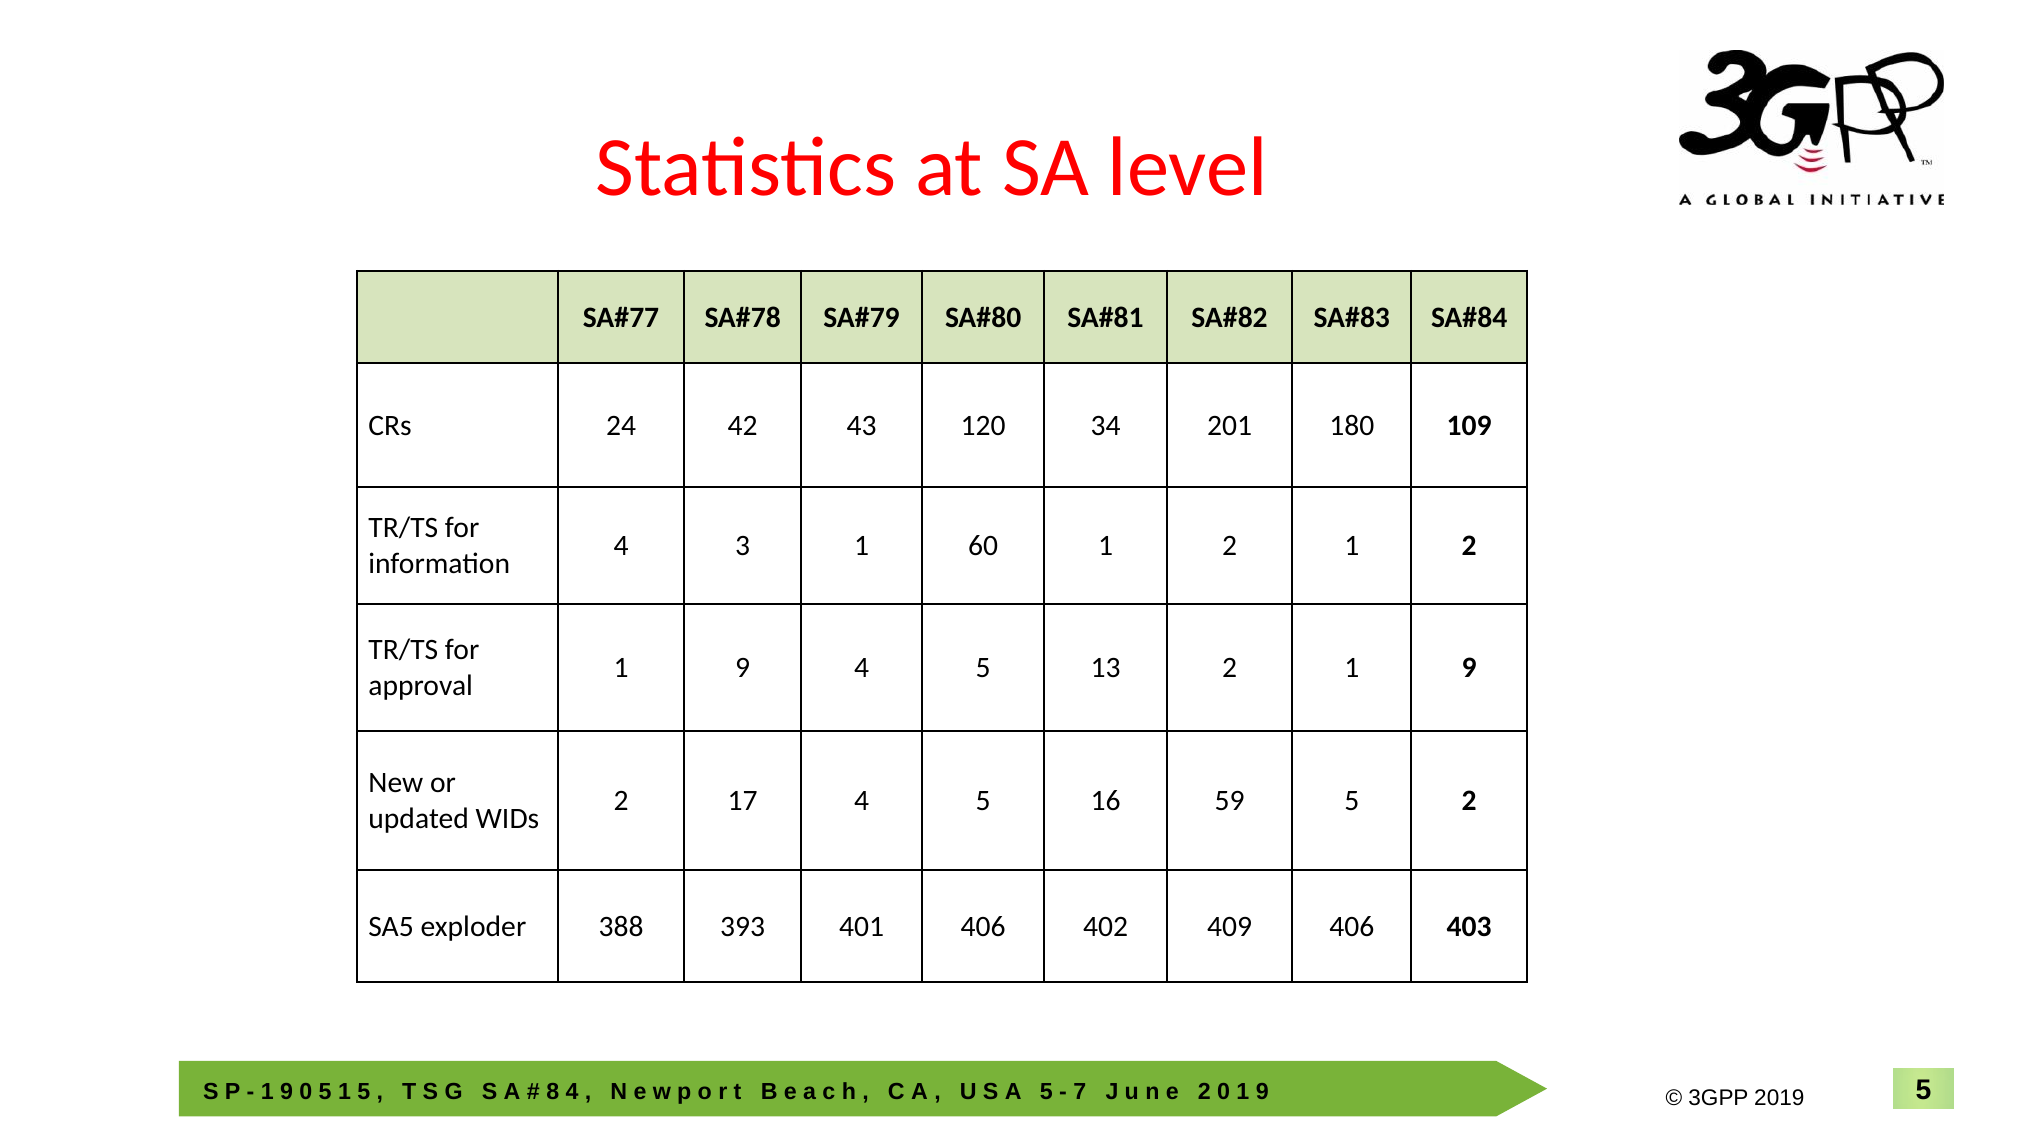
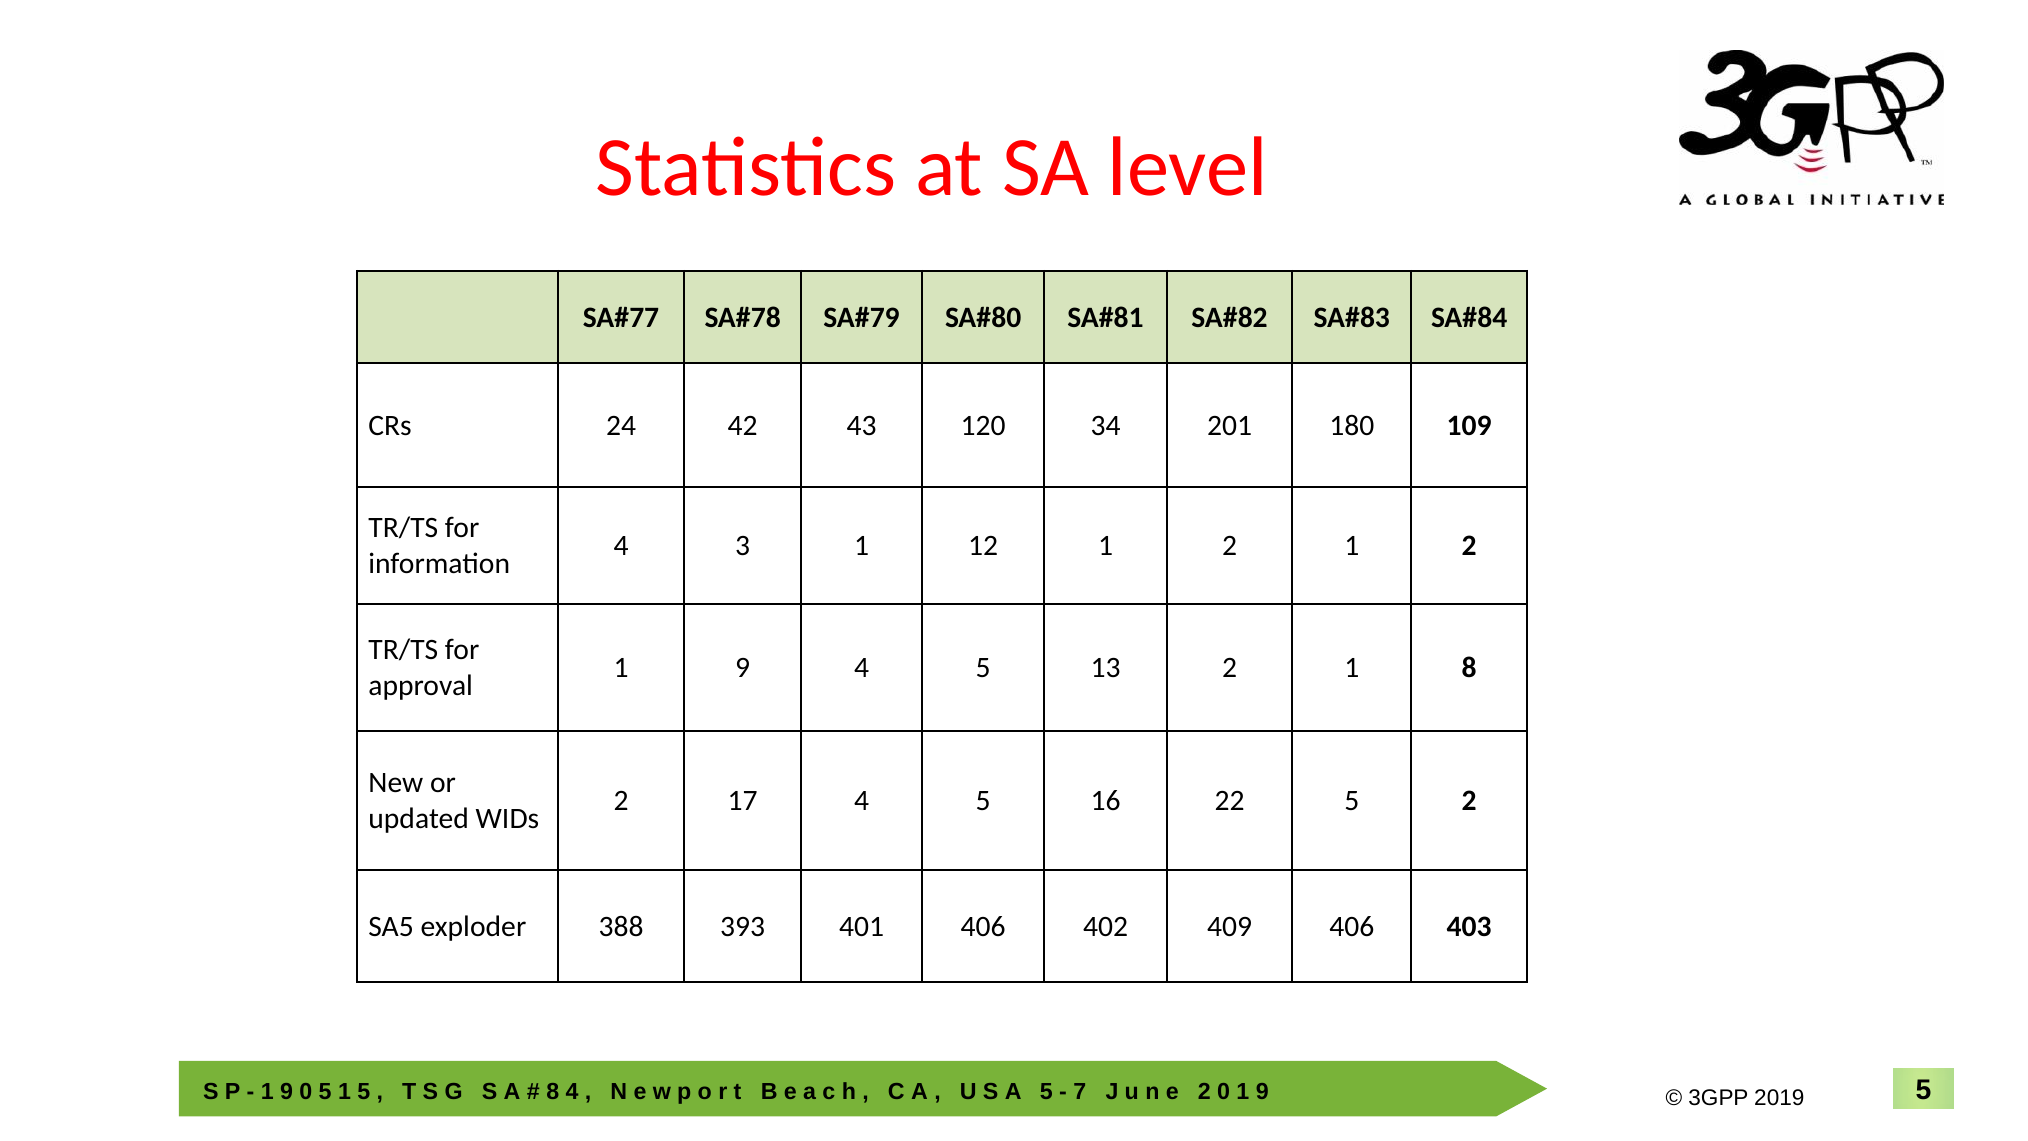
60: 60 -> 12 (983, 546)
2 1 9: 9 -> 8 (1469, 668)
59: 59 -> 22 (1230, 801)
